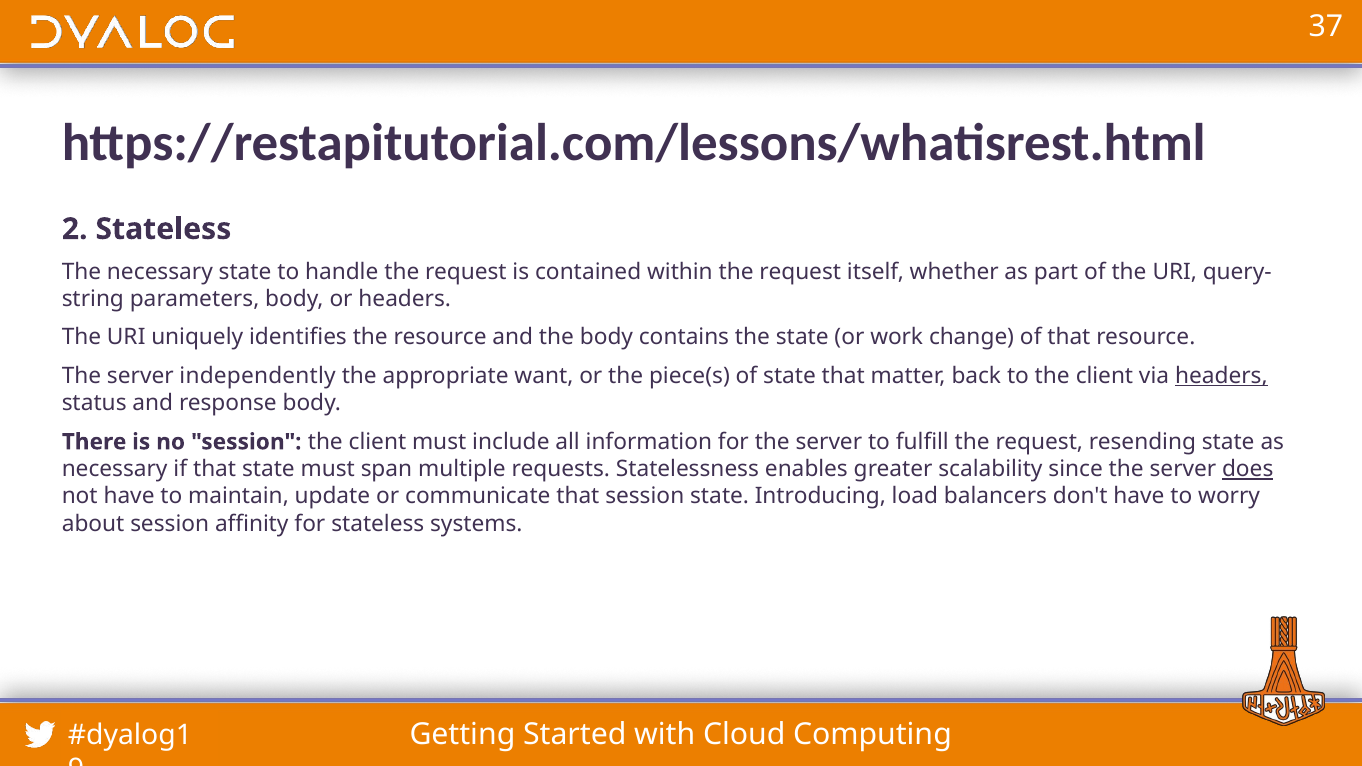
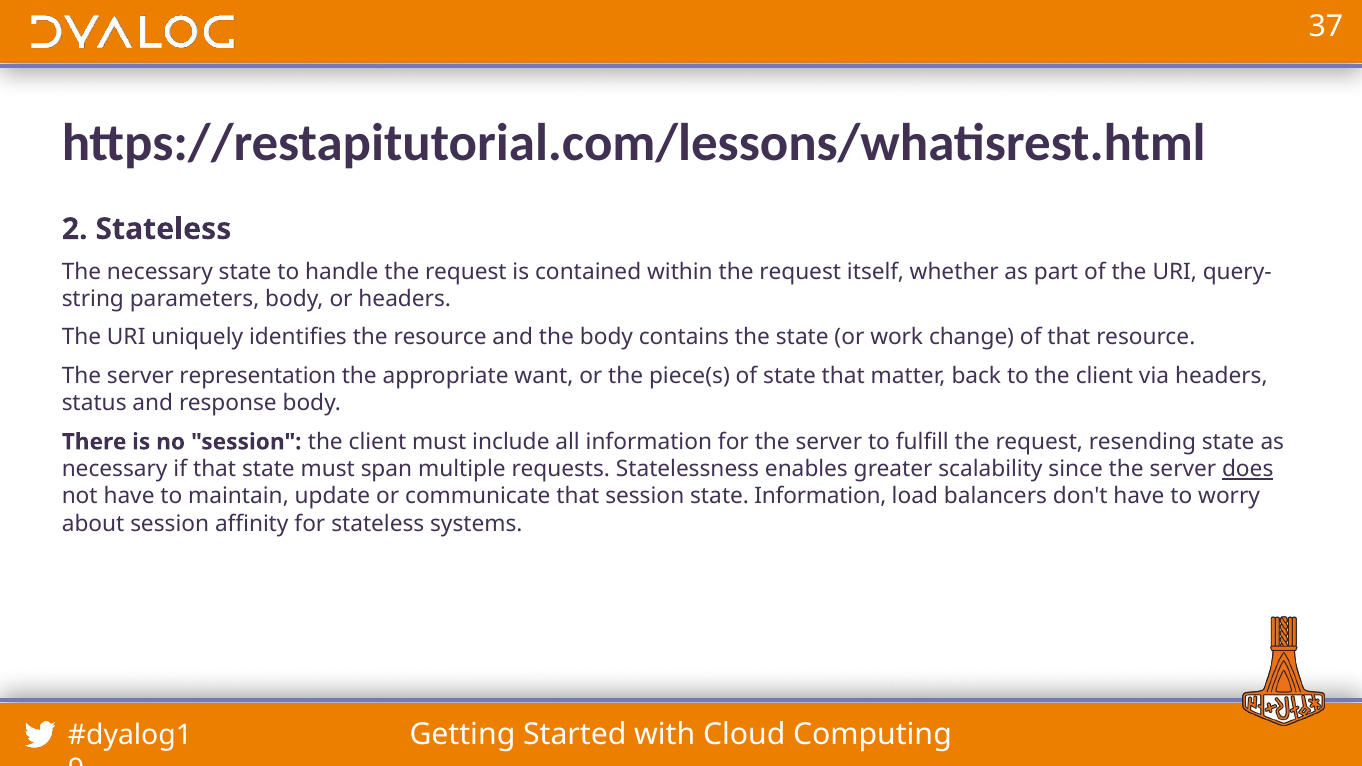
independently: independently -> representation (258, 376)
headers underline: present -> none (1221, 376)
state Introducing: Introducing -> Information (820, 496)
